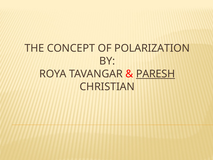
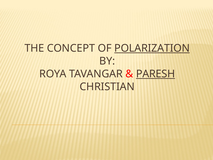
POLARIZATION underline: none -> present (152, 48)
